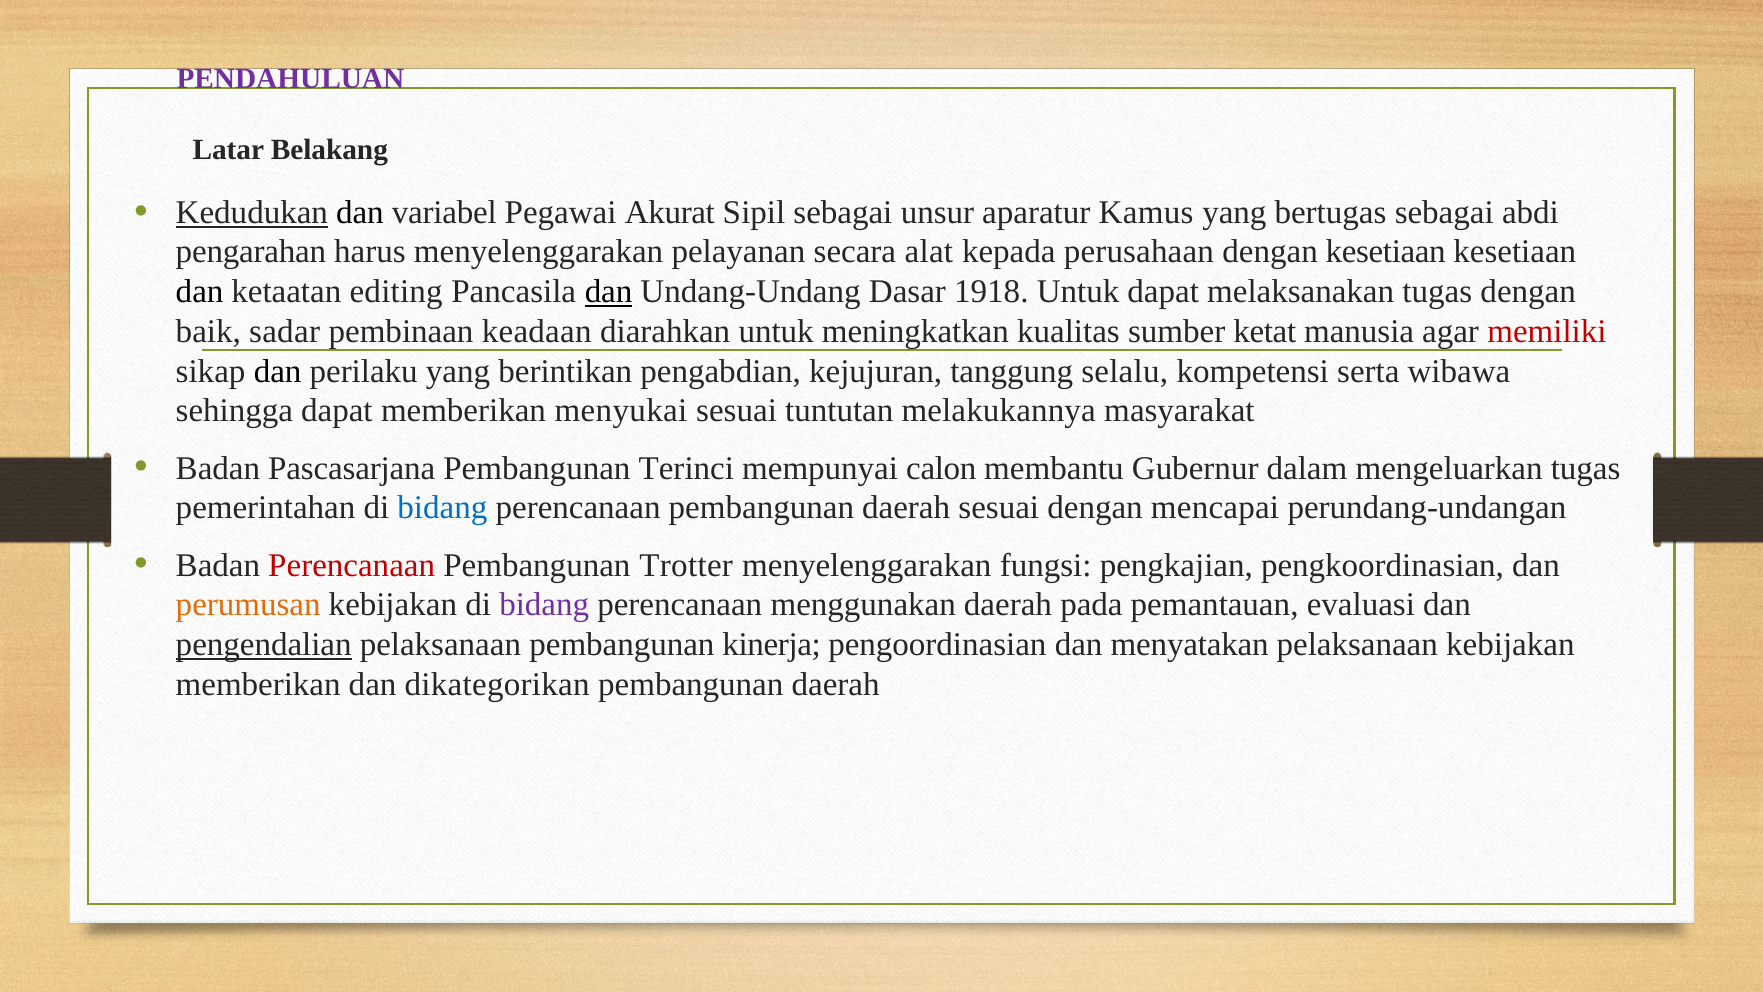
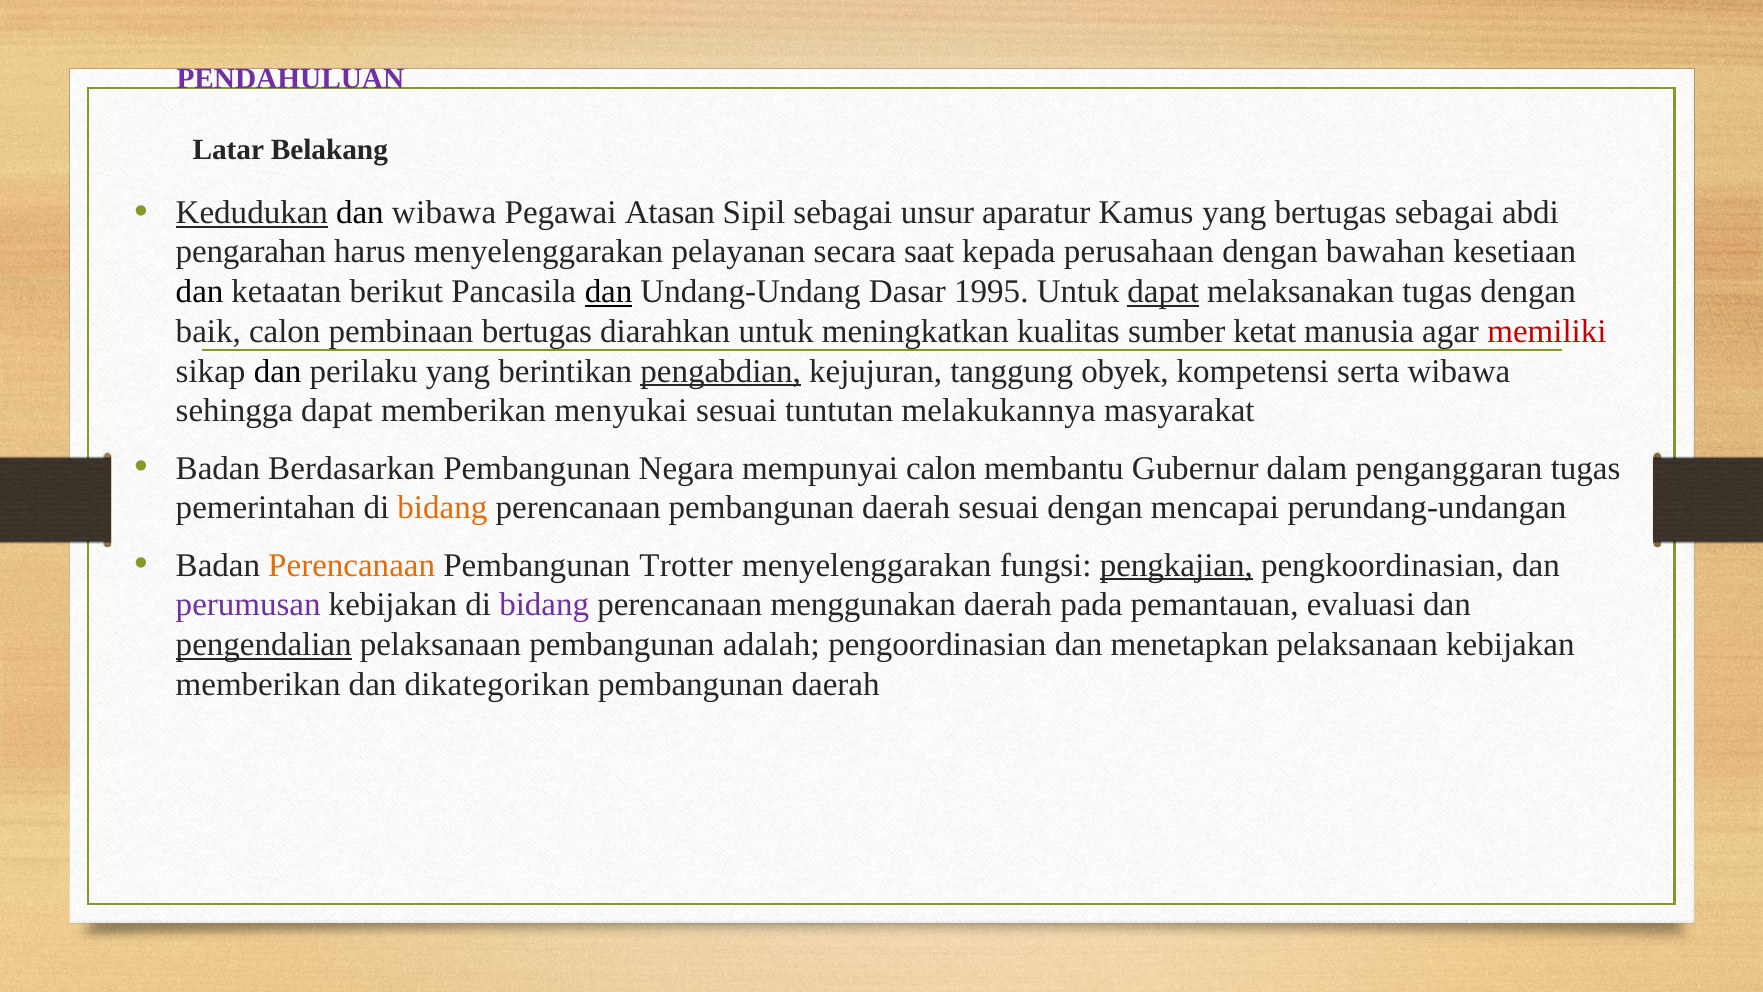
dan variabel: variabel -> wibawa (444, 212)
Akurat: Akurat -> Atasan (670, 212)
alat: alat -> saat (929, 252)
dengan kesetiaan: kesetiaan -> bawahan (1385, 252)
editing: editing -> berikut (396, 292)
1918: 1918 -> 1995 (991, 292)
dapat underline: none -> present (1163, 292)
baik sadar: sadar -> calon (285, 331)
pembinaan keadaan: keadaan -> bertugas (537, 331)
pengabdian underline: none -> present (721, 371)
selalu: selalu -> obyek (1125, 371)
Pascasarjana: Pascasarjana -> Berdasarkan (352, 468)
Terinci: Terinci -> Negara (686, 468)
mengeluarkan: mengeluarkan -> penganggaran (1449, 468)
bidang colour: blue -> orange (442, 508)
Perencanaan colour: red -> orange (352, 565)
pengkajian underline: none -> present (1176, 565)
perumusan colour: orange -> purple (248, 605)
kinerja: kinerja -> adalah (771, 644)
menyatakan: menyatakan -> menetapkan (1190, 644)
